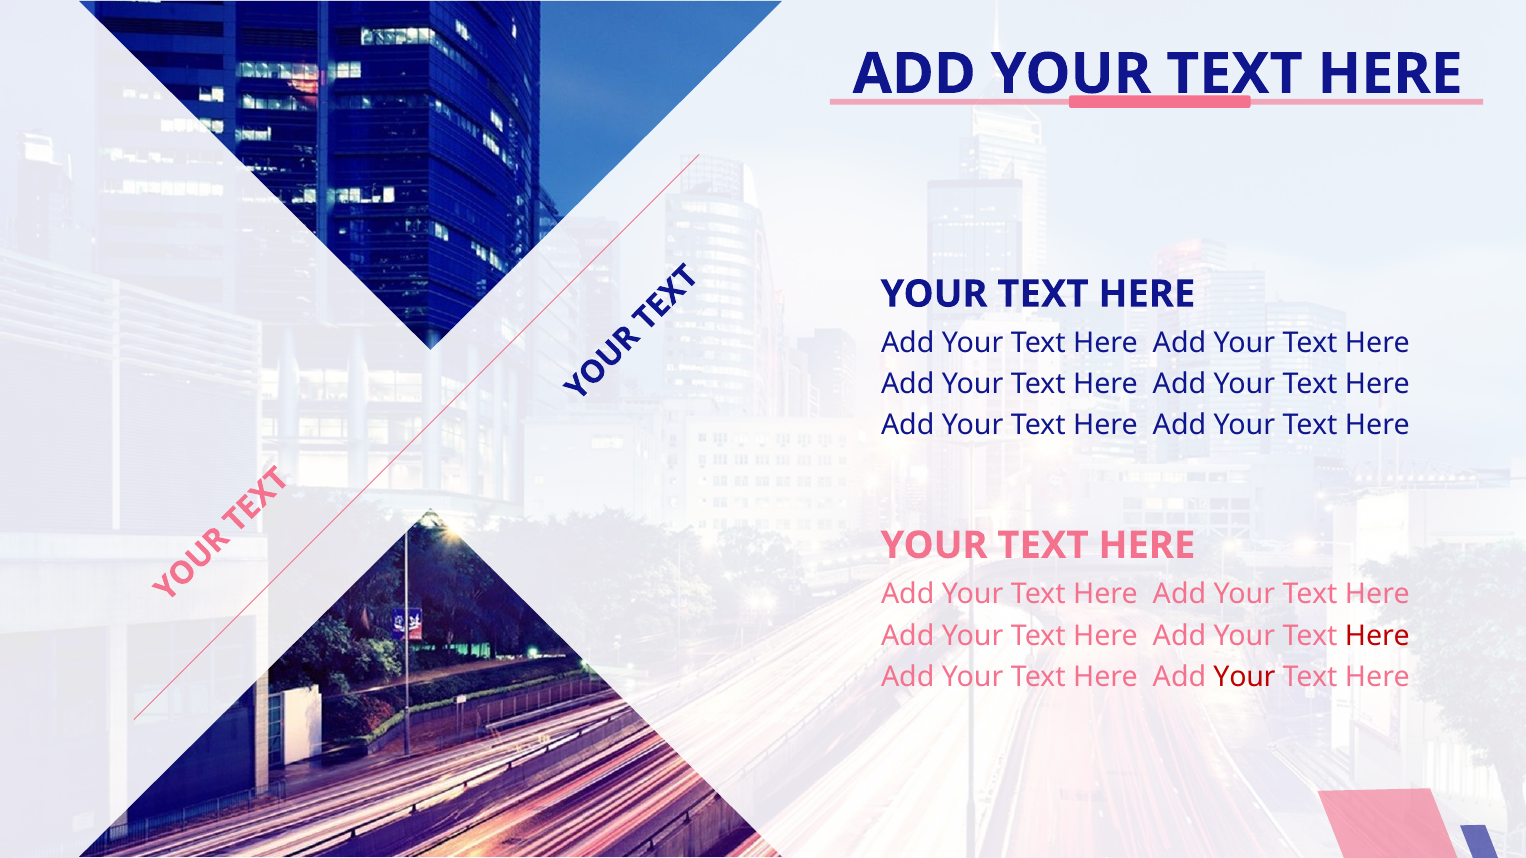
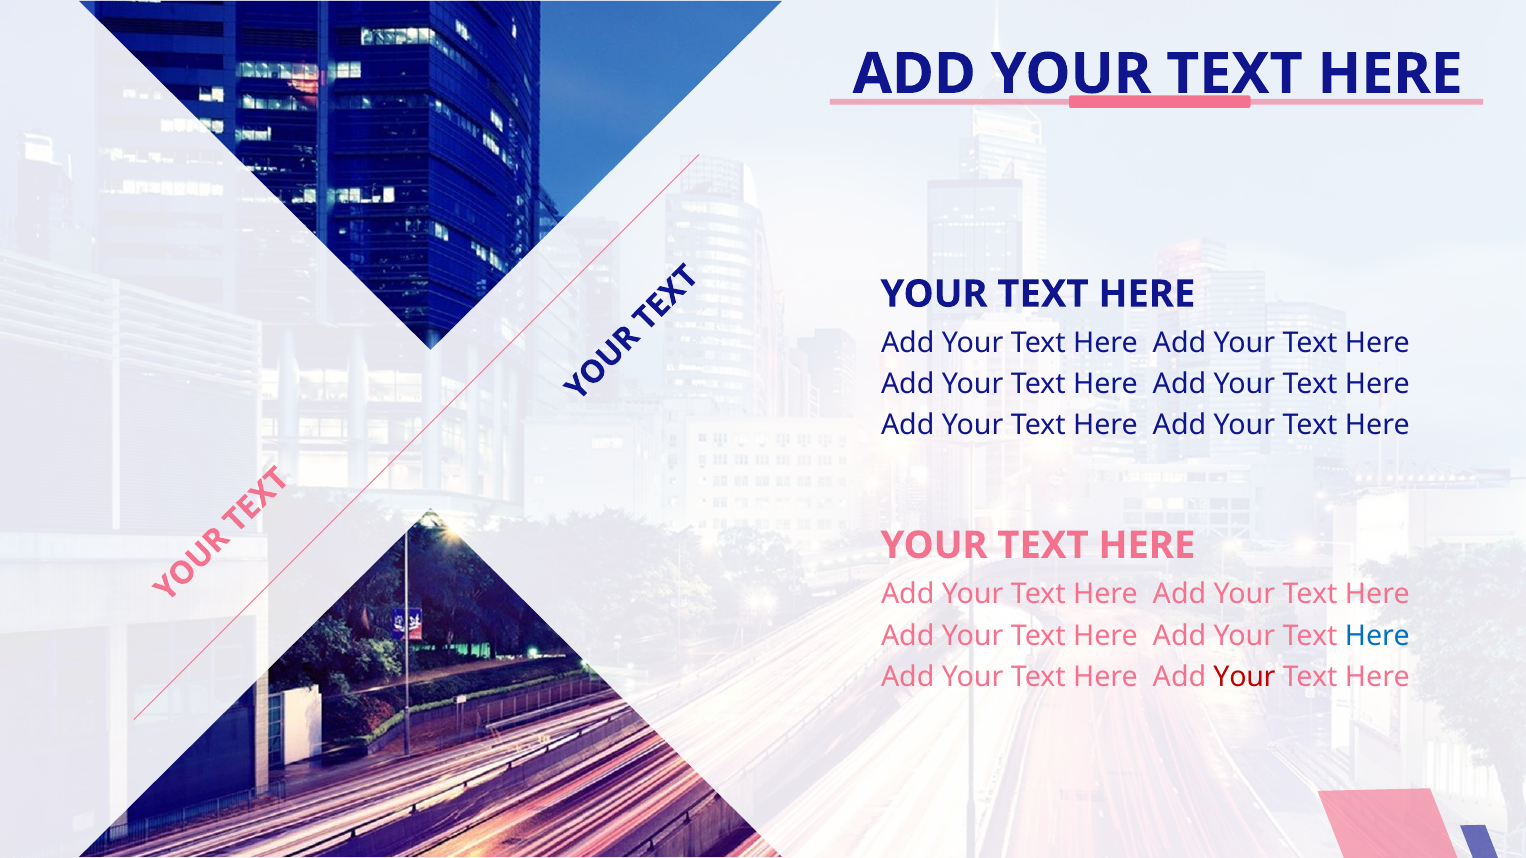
Here colour: red -> blue (1377, 636)
